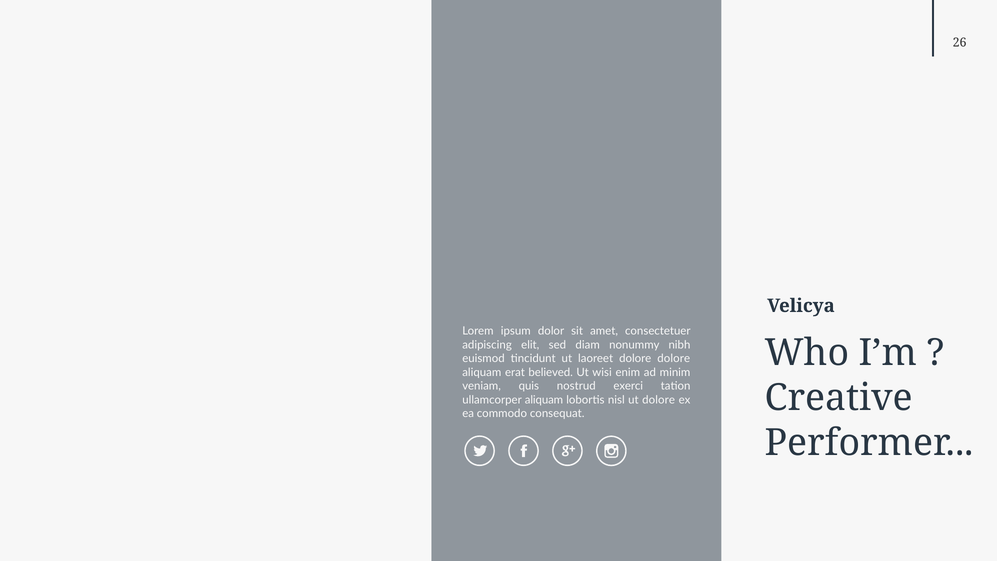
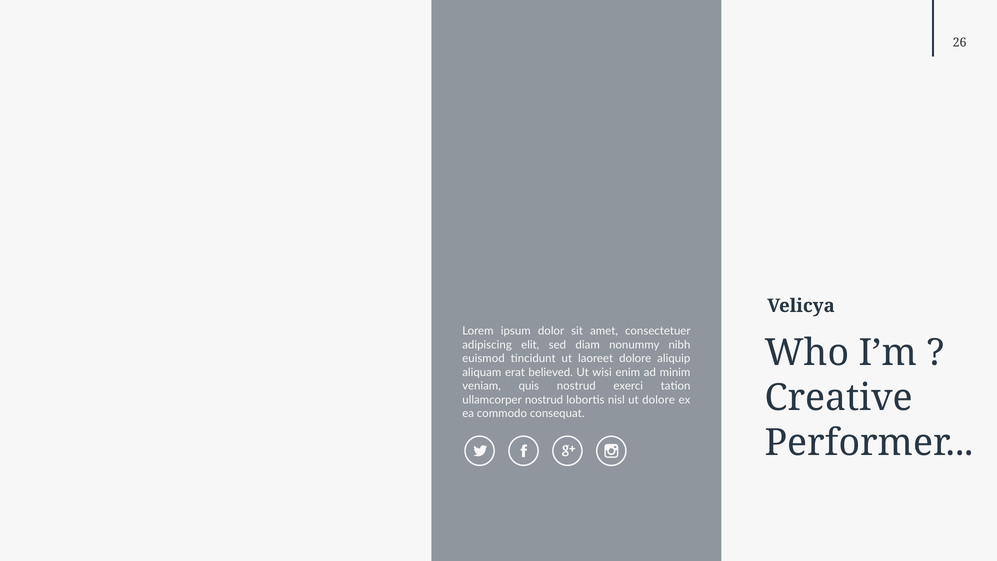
dolore dolore: dolore -> aliquip (674, 358)
ullamcorper aliquam: aliquam -> nostrud (544, 400)
